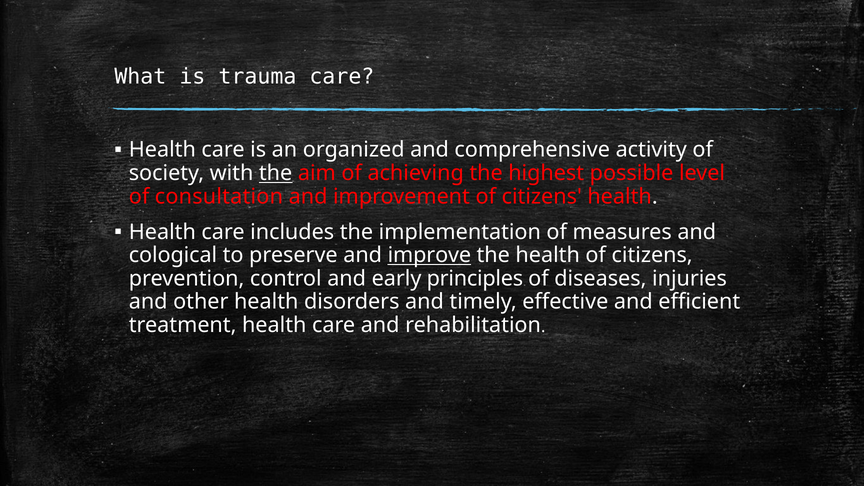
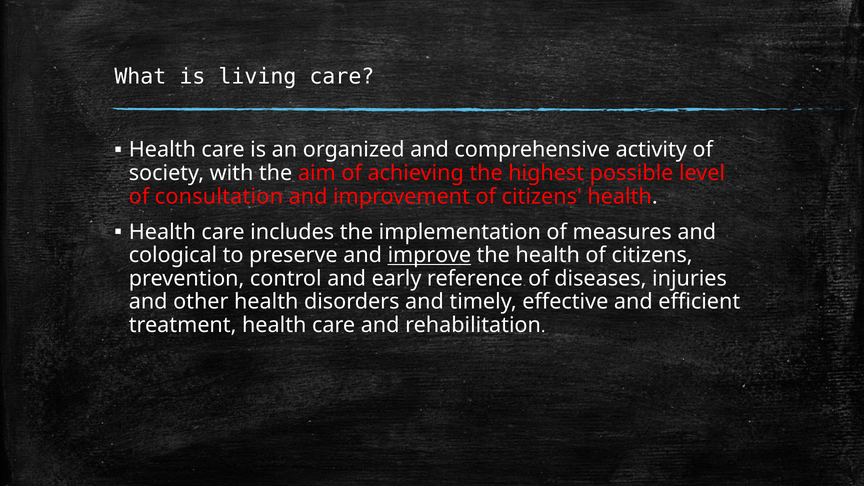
trauma: trauma -> living (257, 77)
the underline: present -> none (276, 173)
principles: principles -> reference (475, 279)
